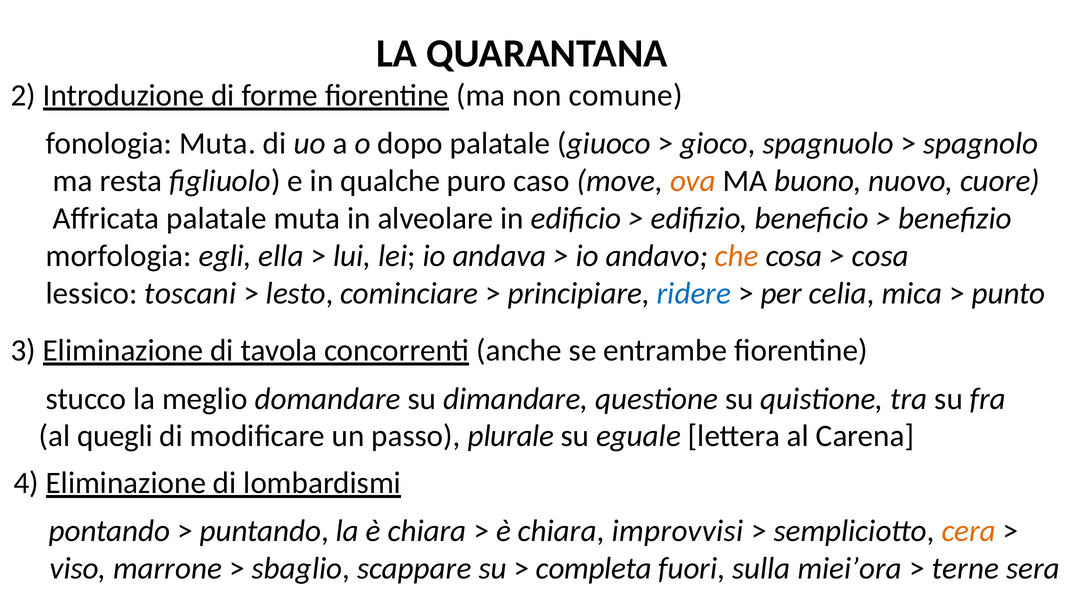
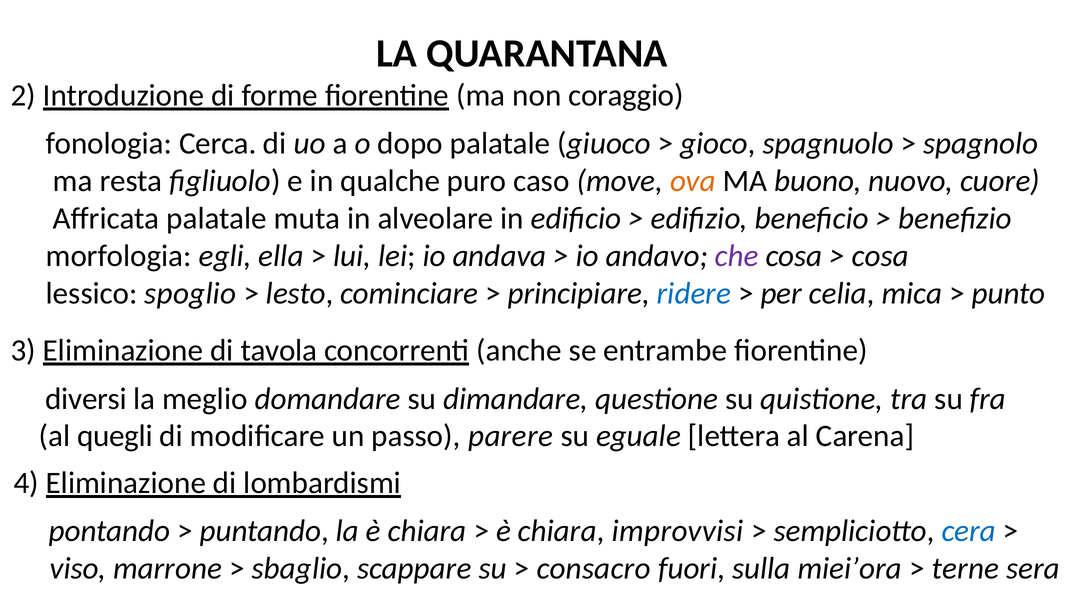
comune: comune -> coraggio (626, 96)
fonologia Muta: Muta -> Cerca (218, 144)
che colour: orange -> purple (737, 256)
toscani: toscani -> spoglio (190, 293)
stucco: stucco -> diversi (86, 399)
plurale: plurale -> parere (511, 436)
cera colour: orange -> blue (969, 531)
completa: completa -> consacro (594, 568)
